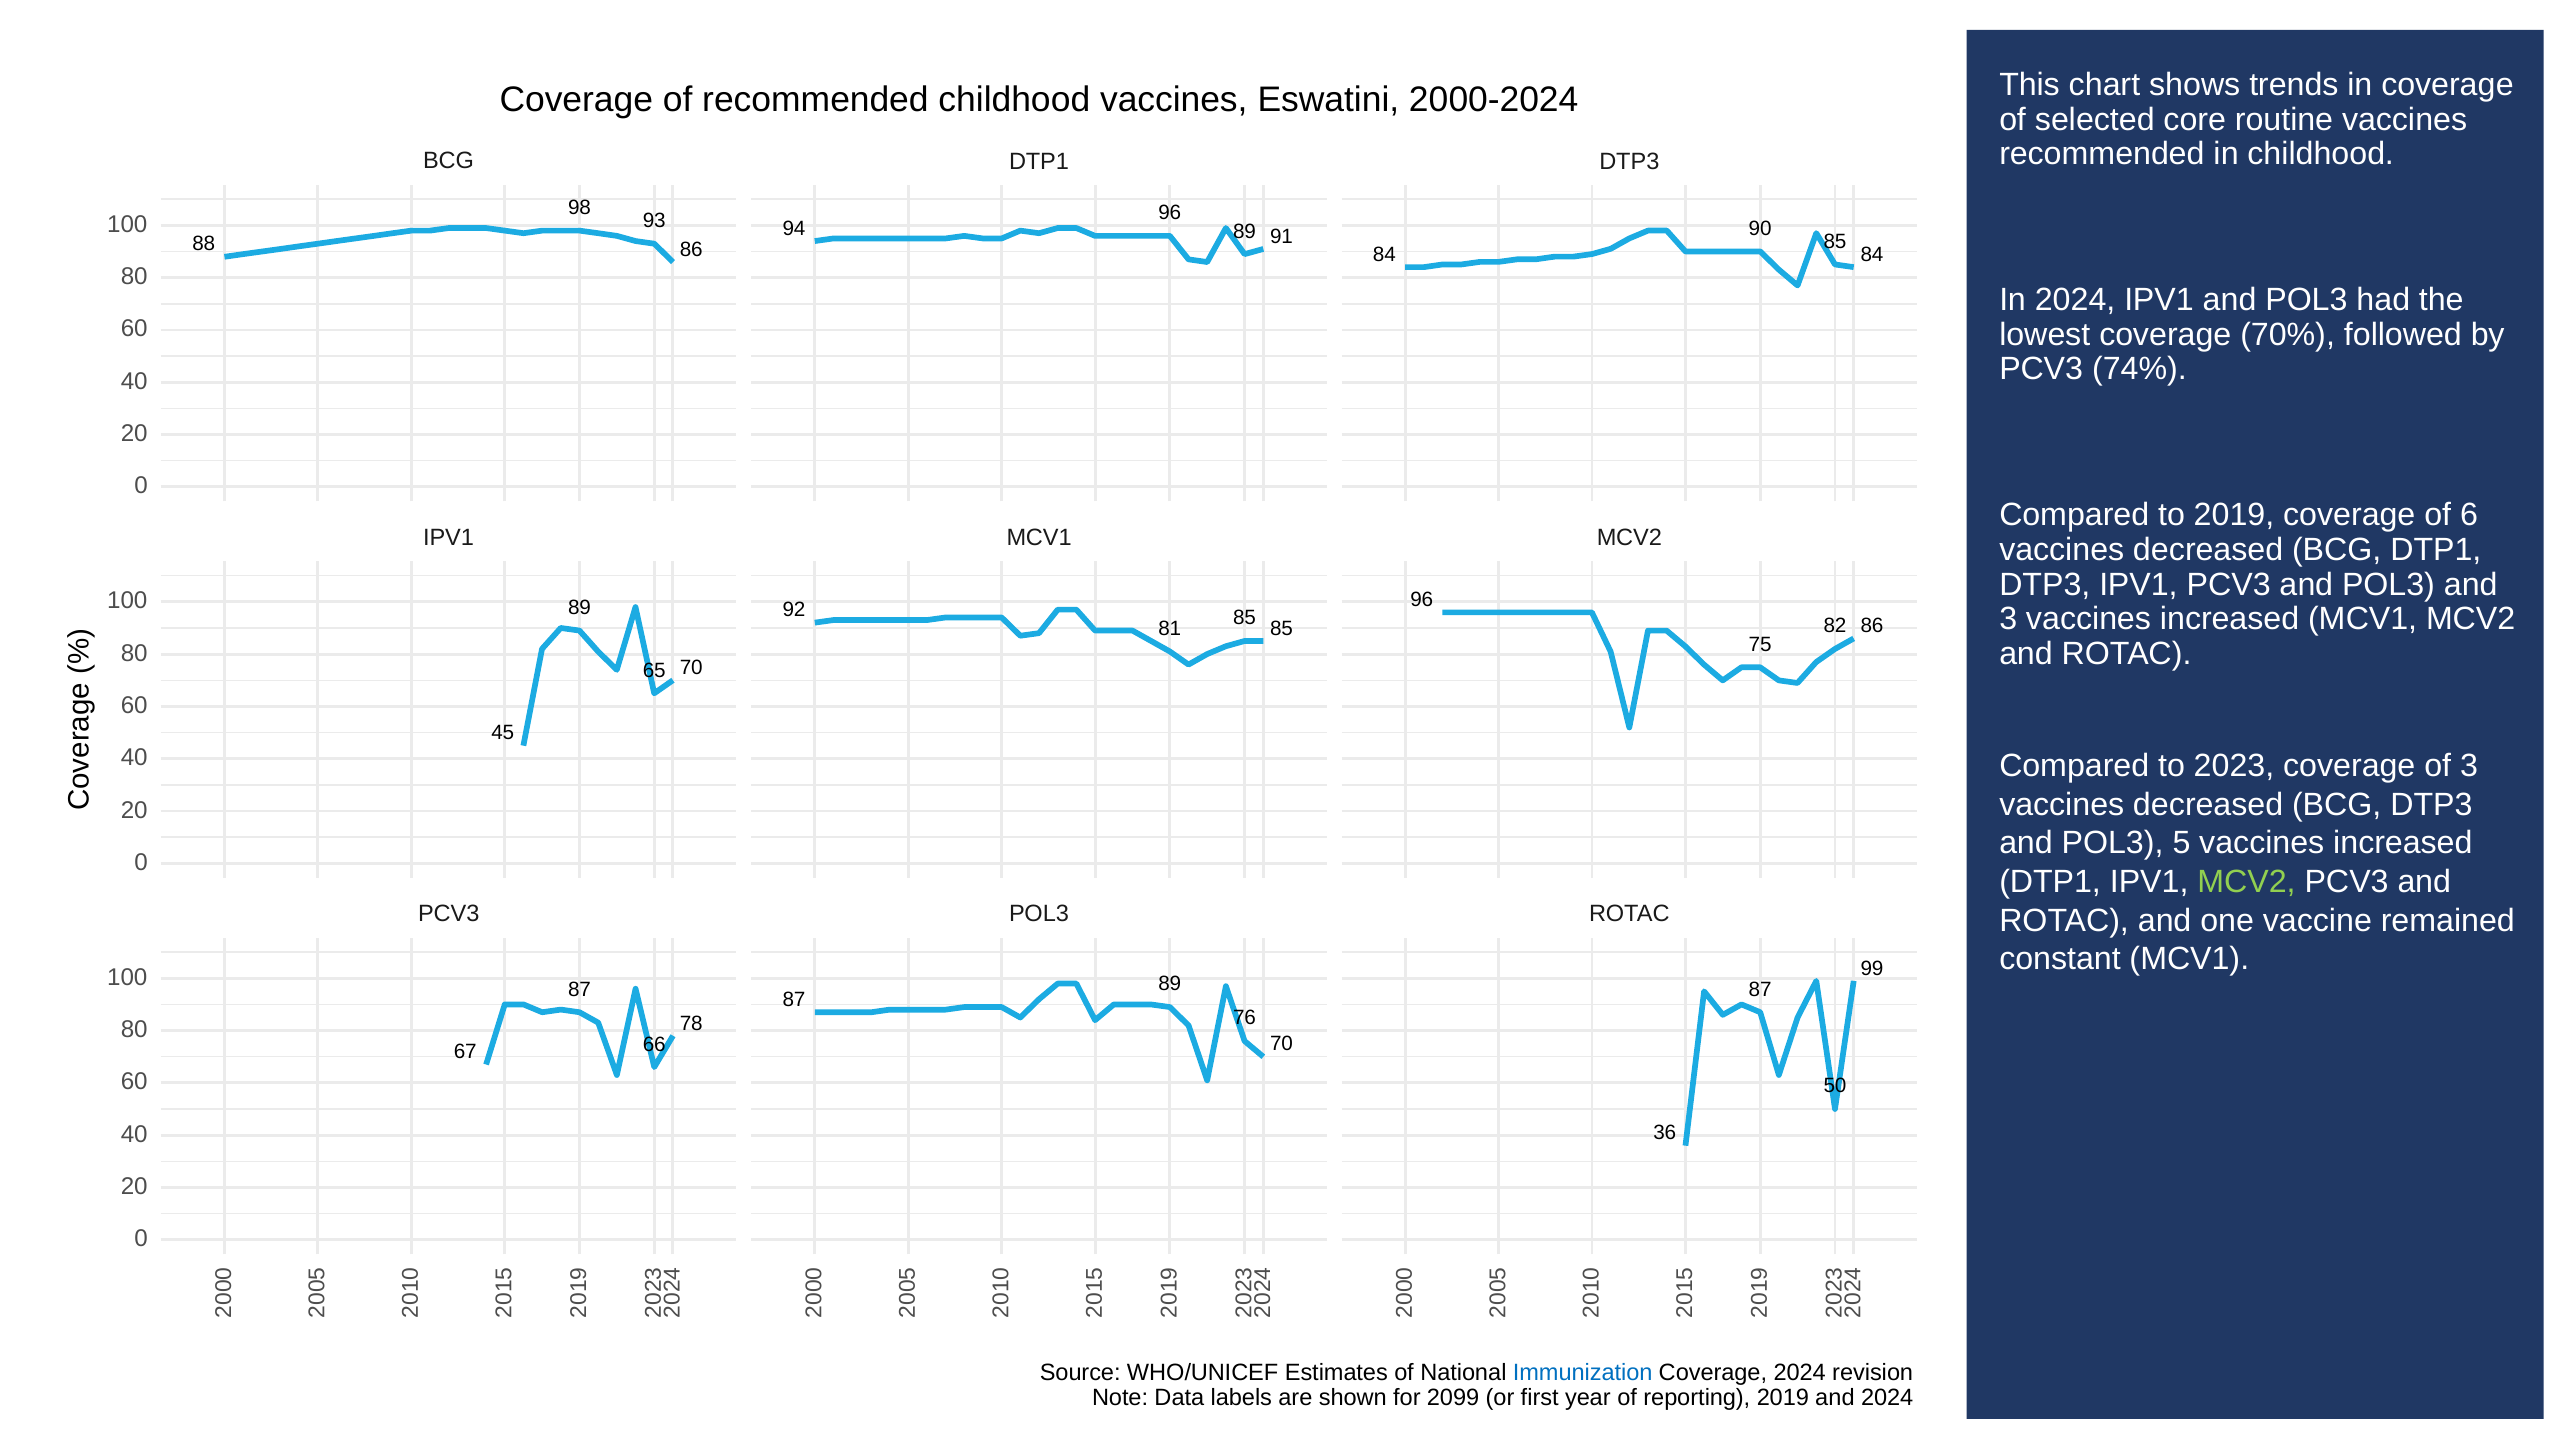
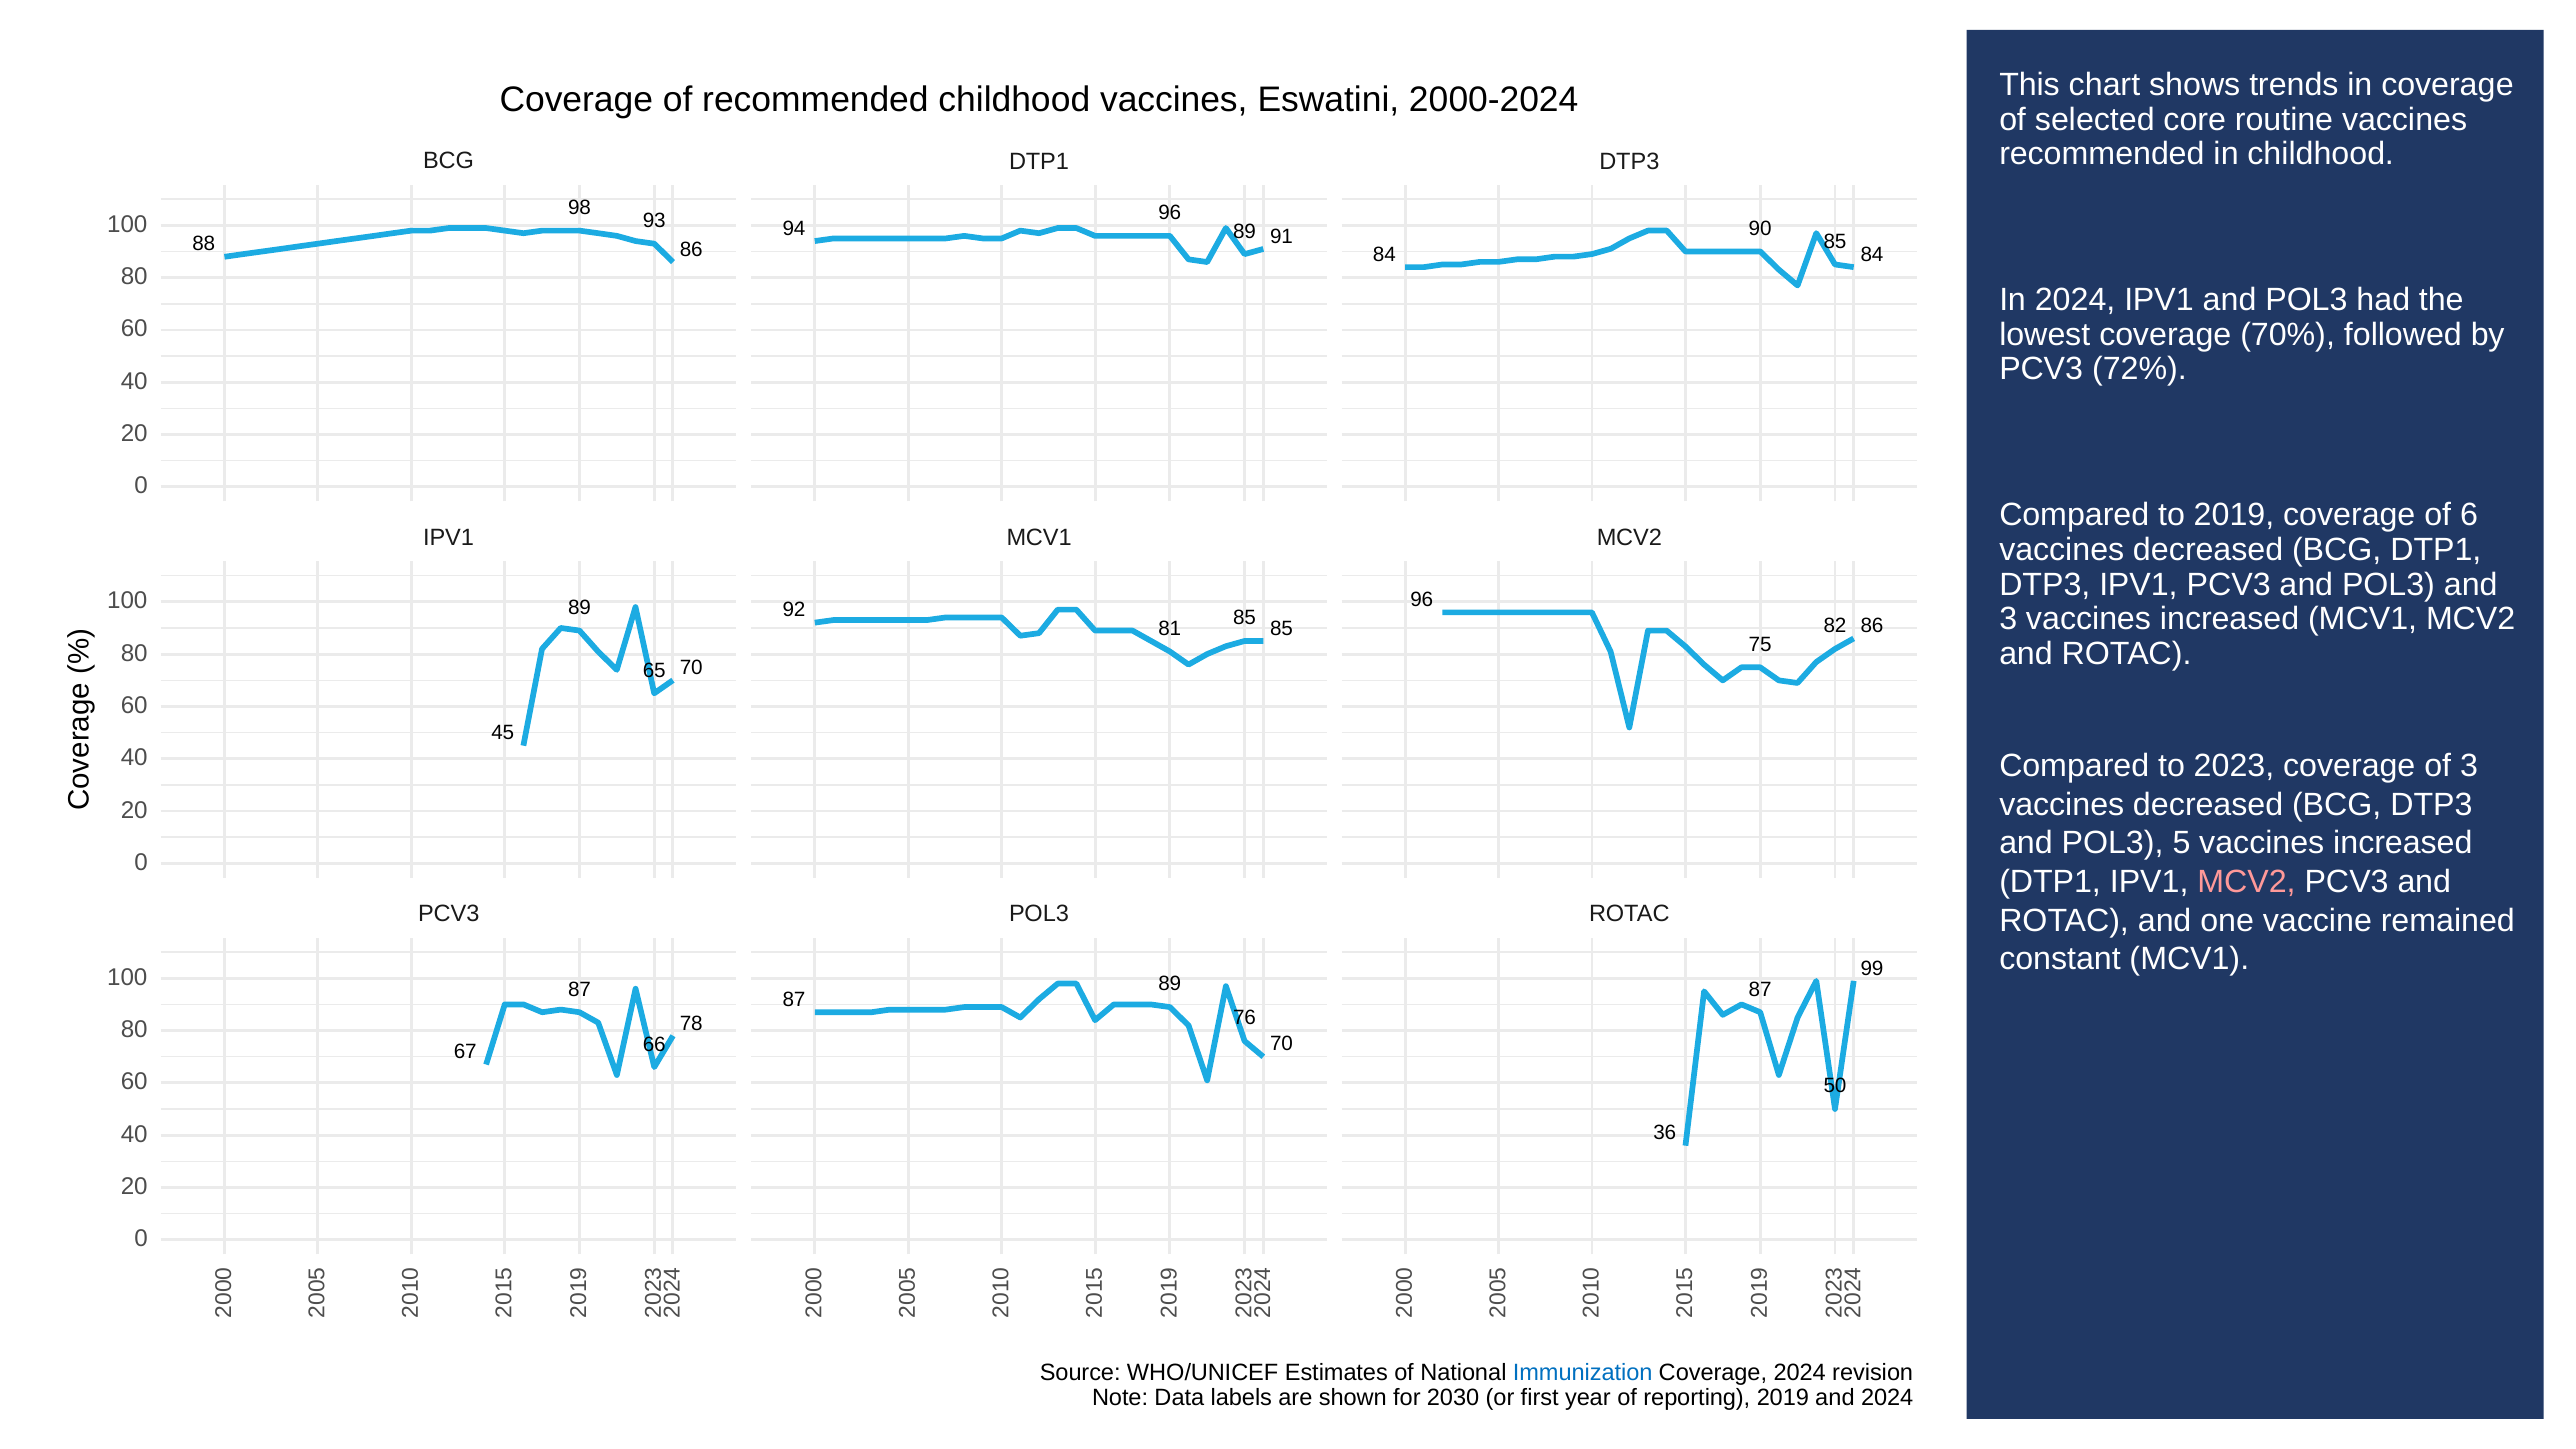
74%: 74% -> 72% (2139, 369)
MCV2 colour: light green -> pink (2246, 882)
2099: 2099 -> 2030 (1453, 1398)
